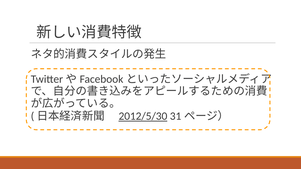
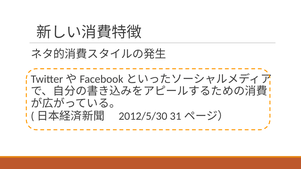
2012/5/30 underline: present -> none (143, 116)
